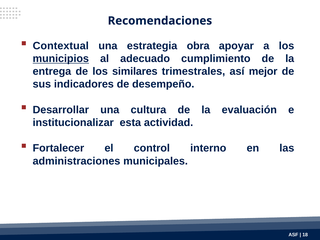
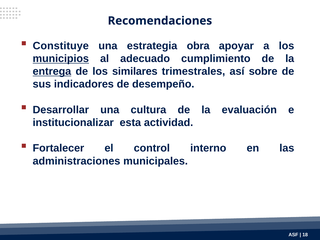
Contextual: Contextual -> Constituye (61, 46)
entrega underline: none -> present (52, 71)
mejor: mejor -> sobre (263, 71)
